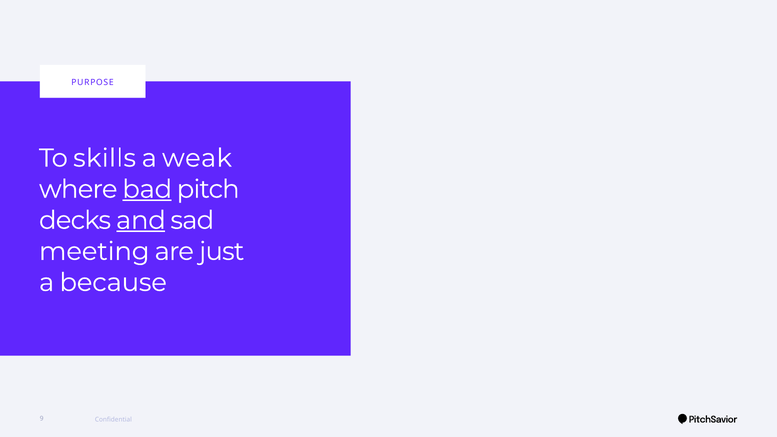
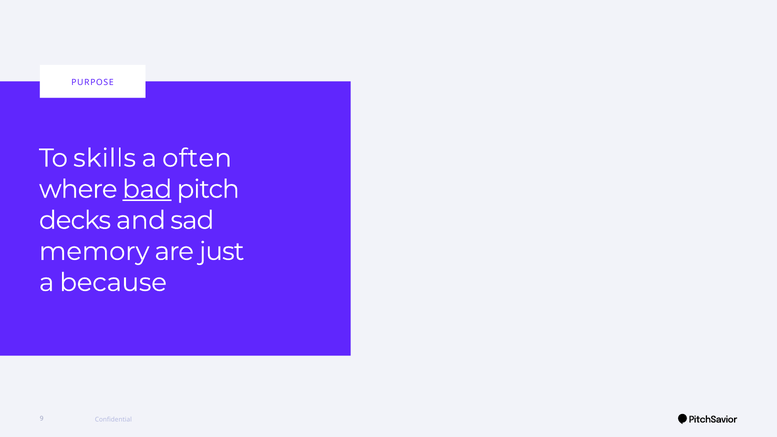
weak: weak -> often (197, 158)
and underline: present -> none (141, 220)
meeting: meeting -> memory (94, 251)
